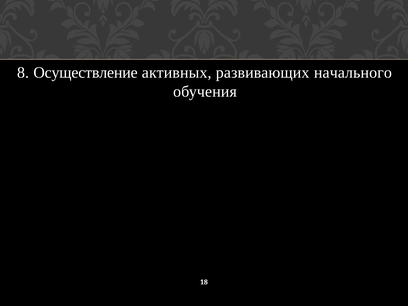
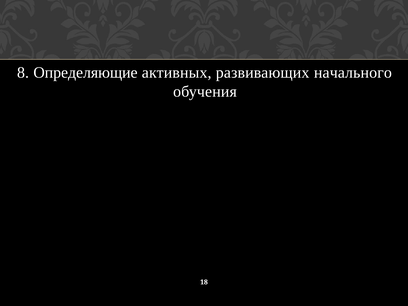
Осуществление: Осуществление -> Определяющие (85, 72)
